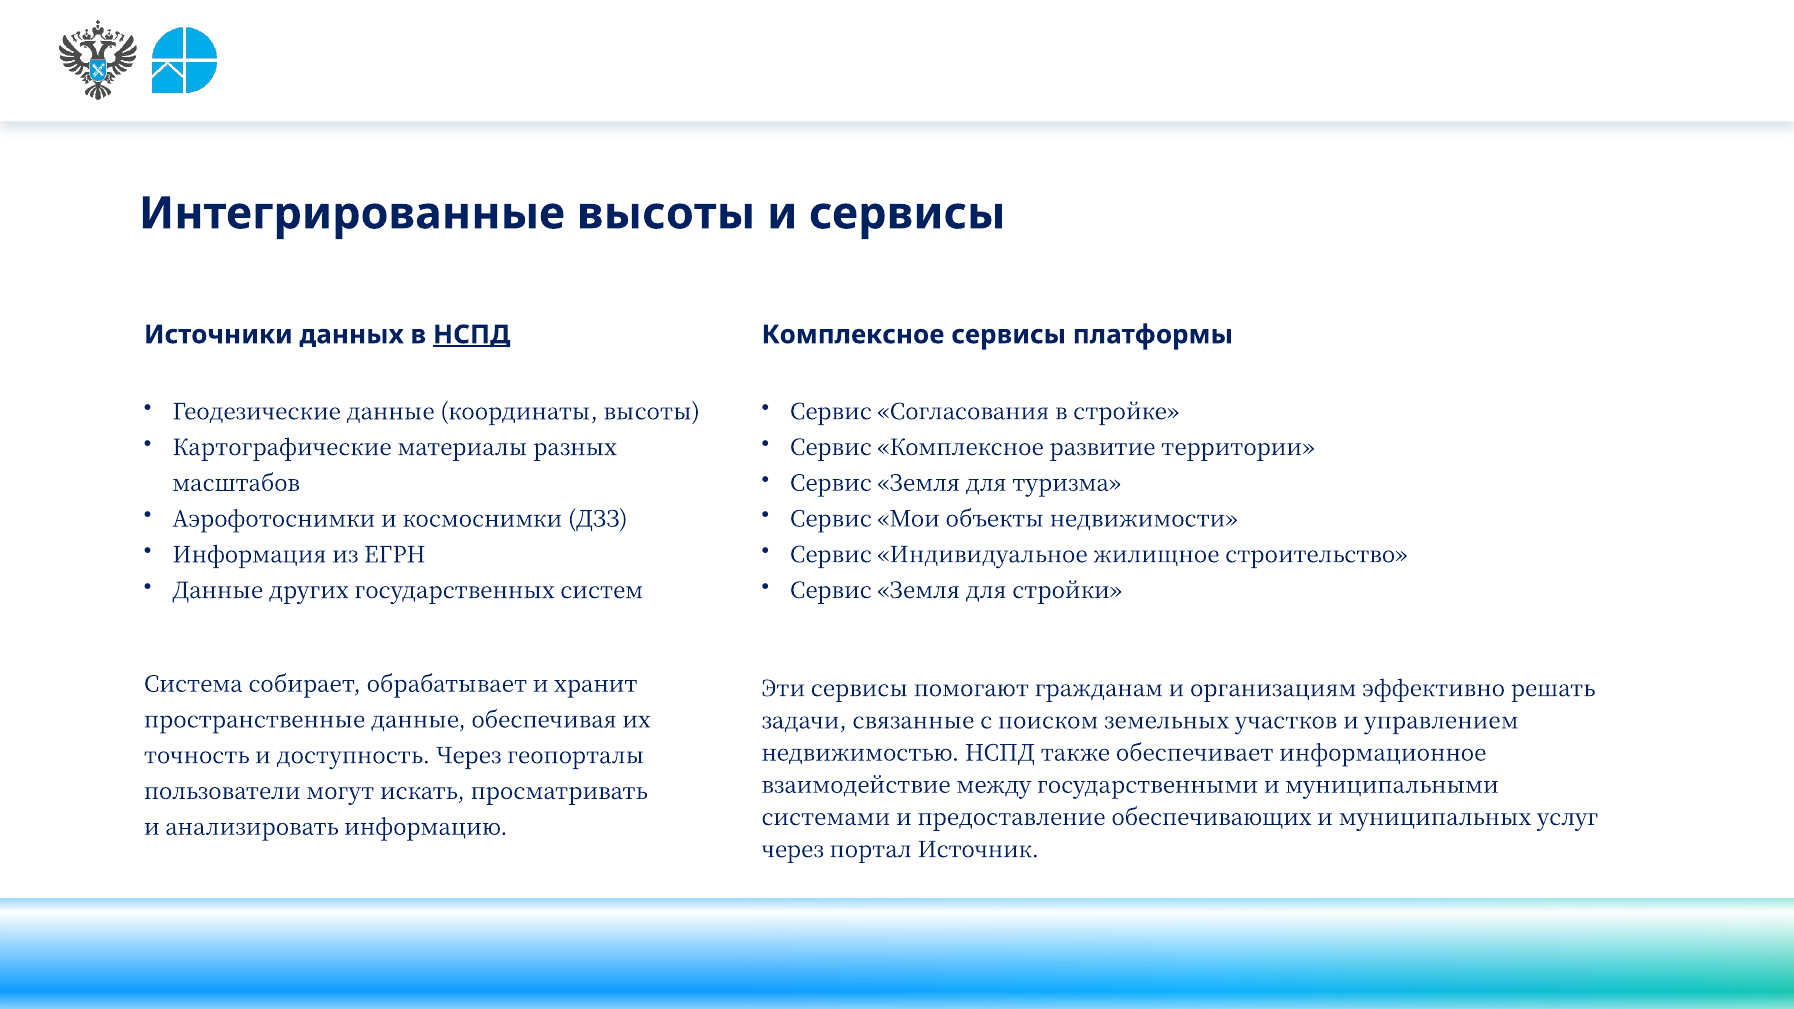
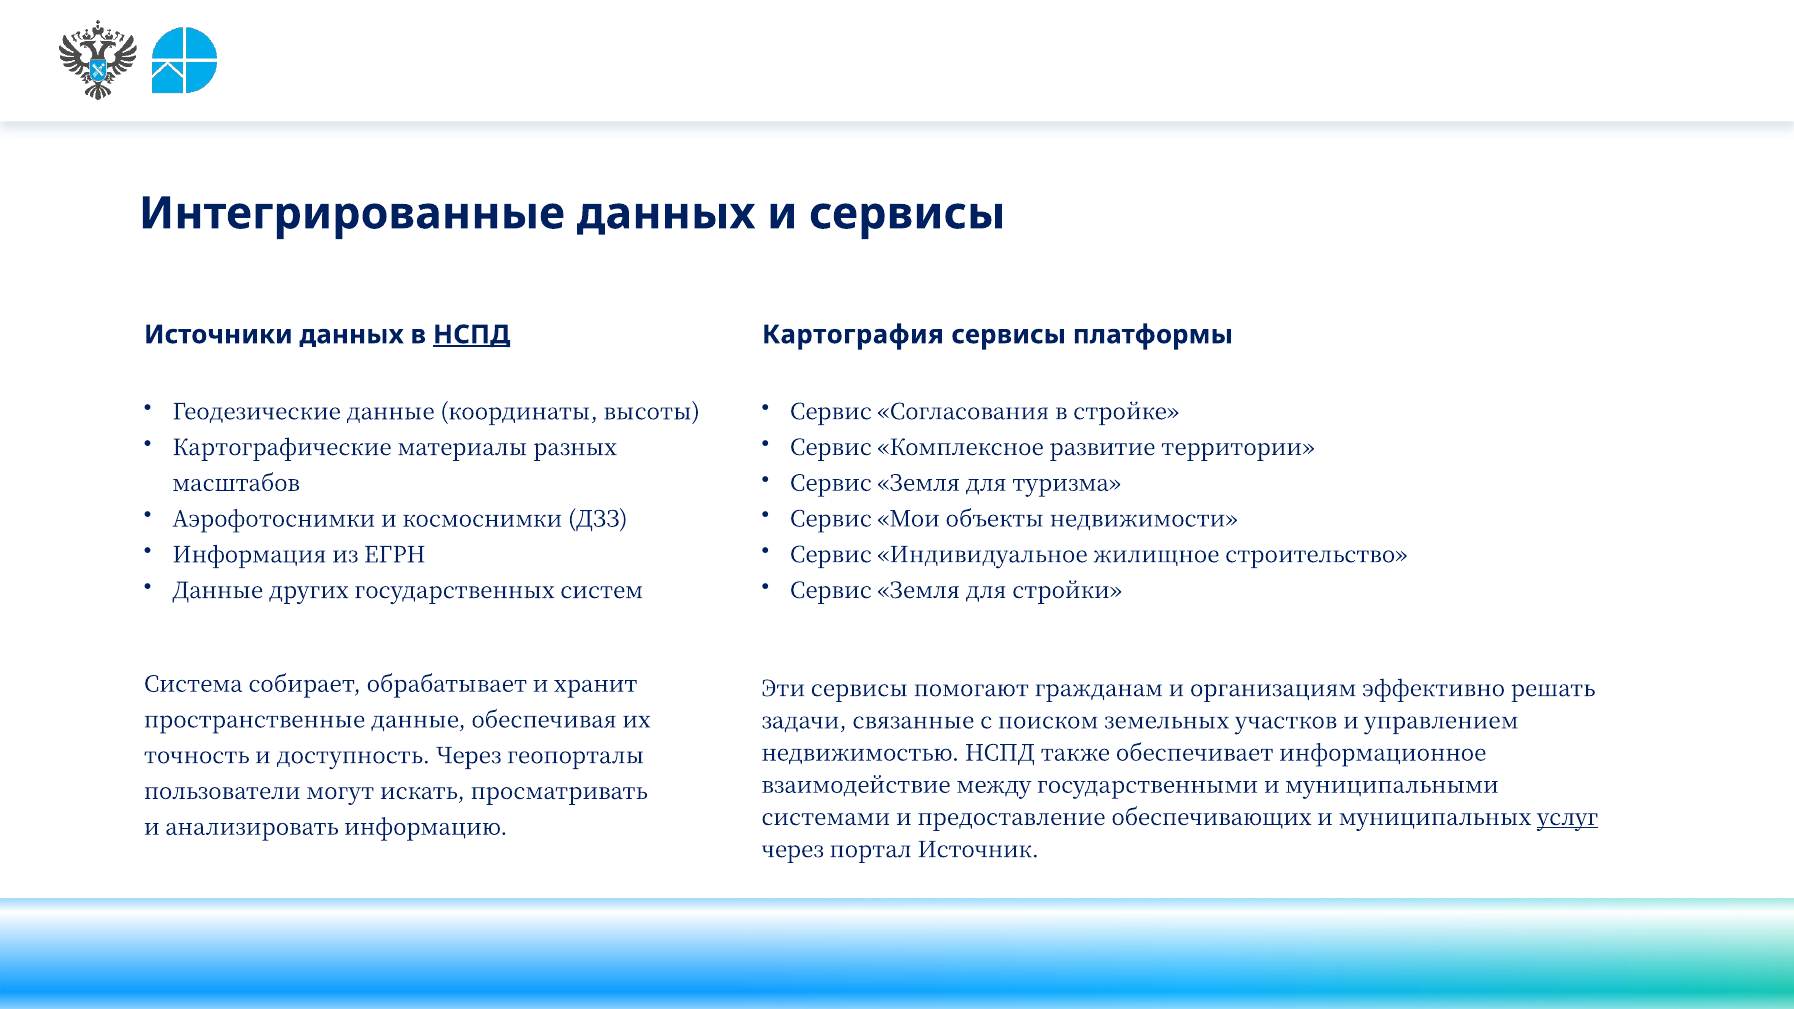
Интегрированные высоты: высоты -> данных (666, 214)
Комплексное: Комплексное -> Картография (853, 335)
услуг underline: none -> present (1568, 818)
